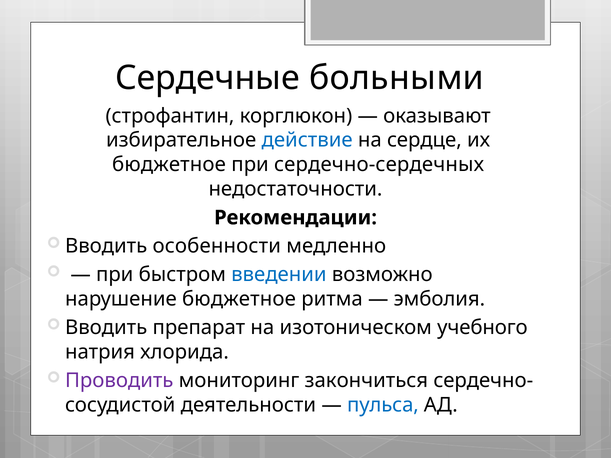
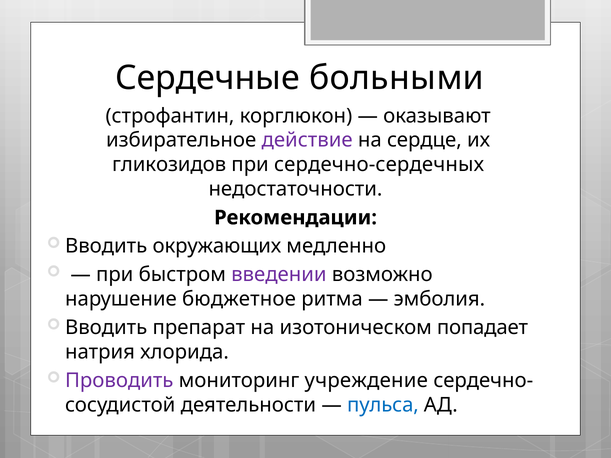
действие colour: blue -> purple (307, 140)
бюджетное: бюджетное -> гликозидов (169, 165)
особенности: особенности -> окружающих (217, 246)
введении colour: blue -> purple (279, 275)
учебного: учебного -> попадает (482, 328)
закончиться: закончиться -> учреждение (366, 381)
